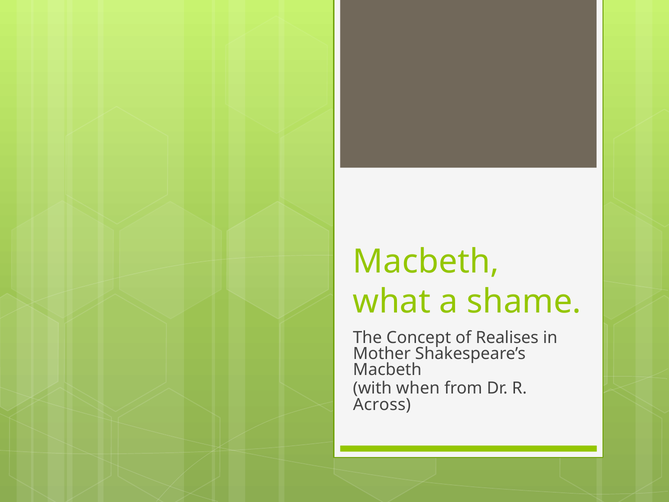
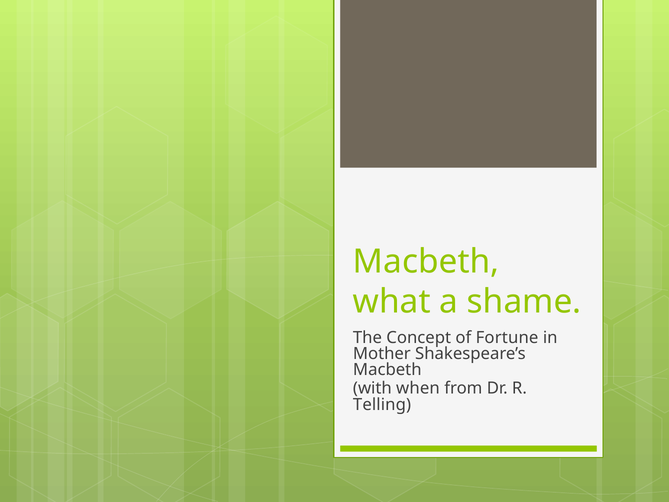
Realises: Realises -> Fortune (507, 337)
Across: Across -> Telling (382, 404)
